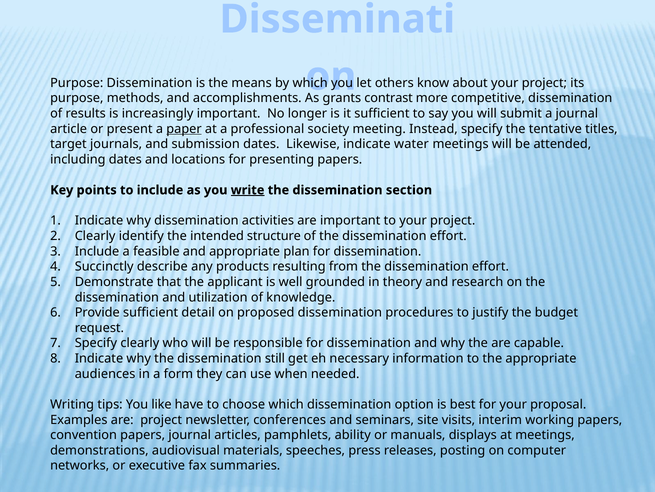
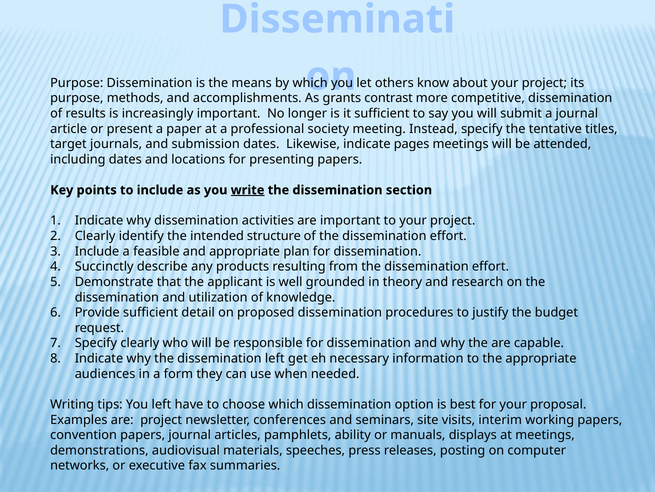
paper underline: present -> none (184, 129)
water: water -> pages (412, 144)
dissemination still: still -> left (275, 358)
You like: like -> left (161, 404)
